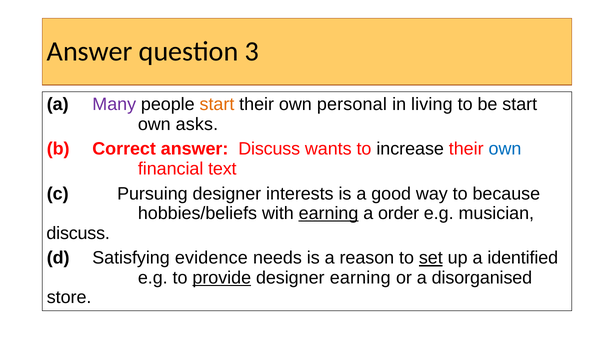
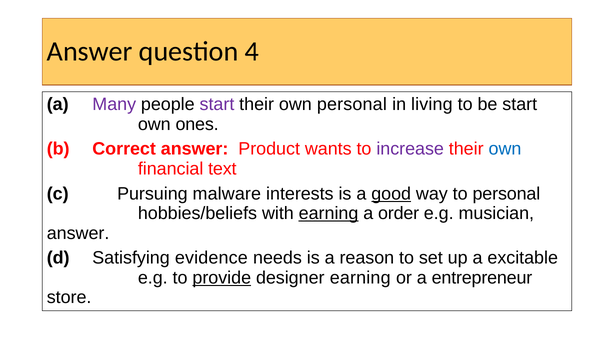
3: 3 -> 4 (252, 52)
start colour: orange -> purple (217, 105)
asks: asks -> ones (197, 124)
answer Discuss: Discuss -> Product (269, 149)
increase colour: black -> purple (410, 149)
Pursuing designer: designer -> malware (227, 194)
good underline: none -> present (391, 194)
to because: because -> personal (506, 194)
discuss: discuss -> answer (78, 233)
set underline: present -> none (431, 258)
identified: identified -> excitable (523, 258)
disorganised: disorganised -> entrepreneur (482, 278)
